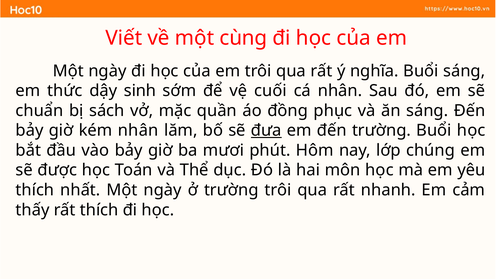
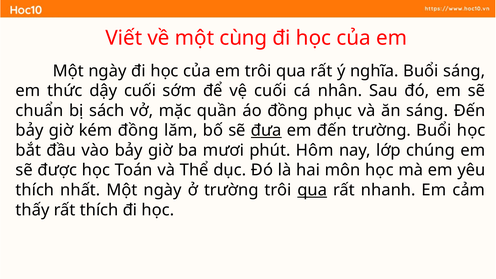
dậy sinh: sinh -> cuối (140, 91)
kém nhân: nhân -> đồng (138, 130)
qua underline: none -> present (312, 190)
